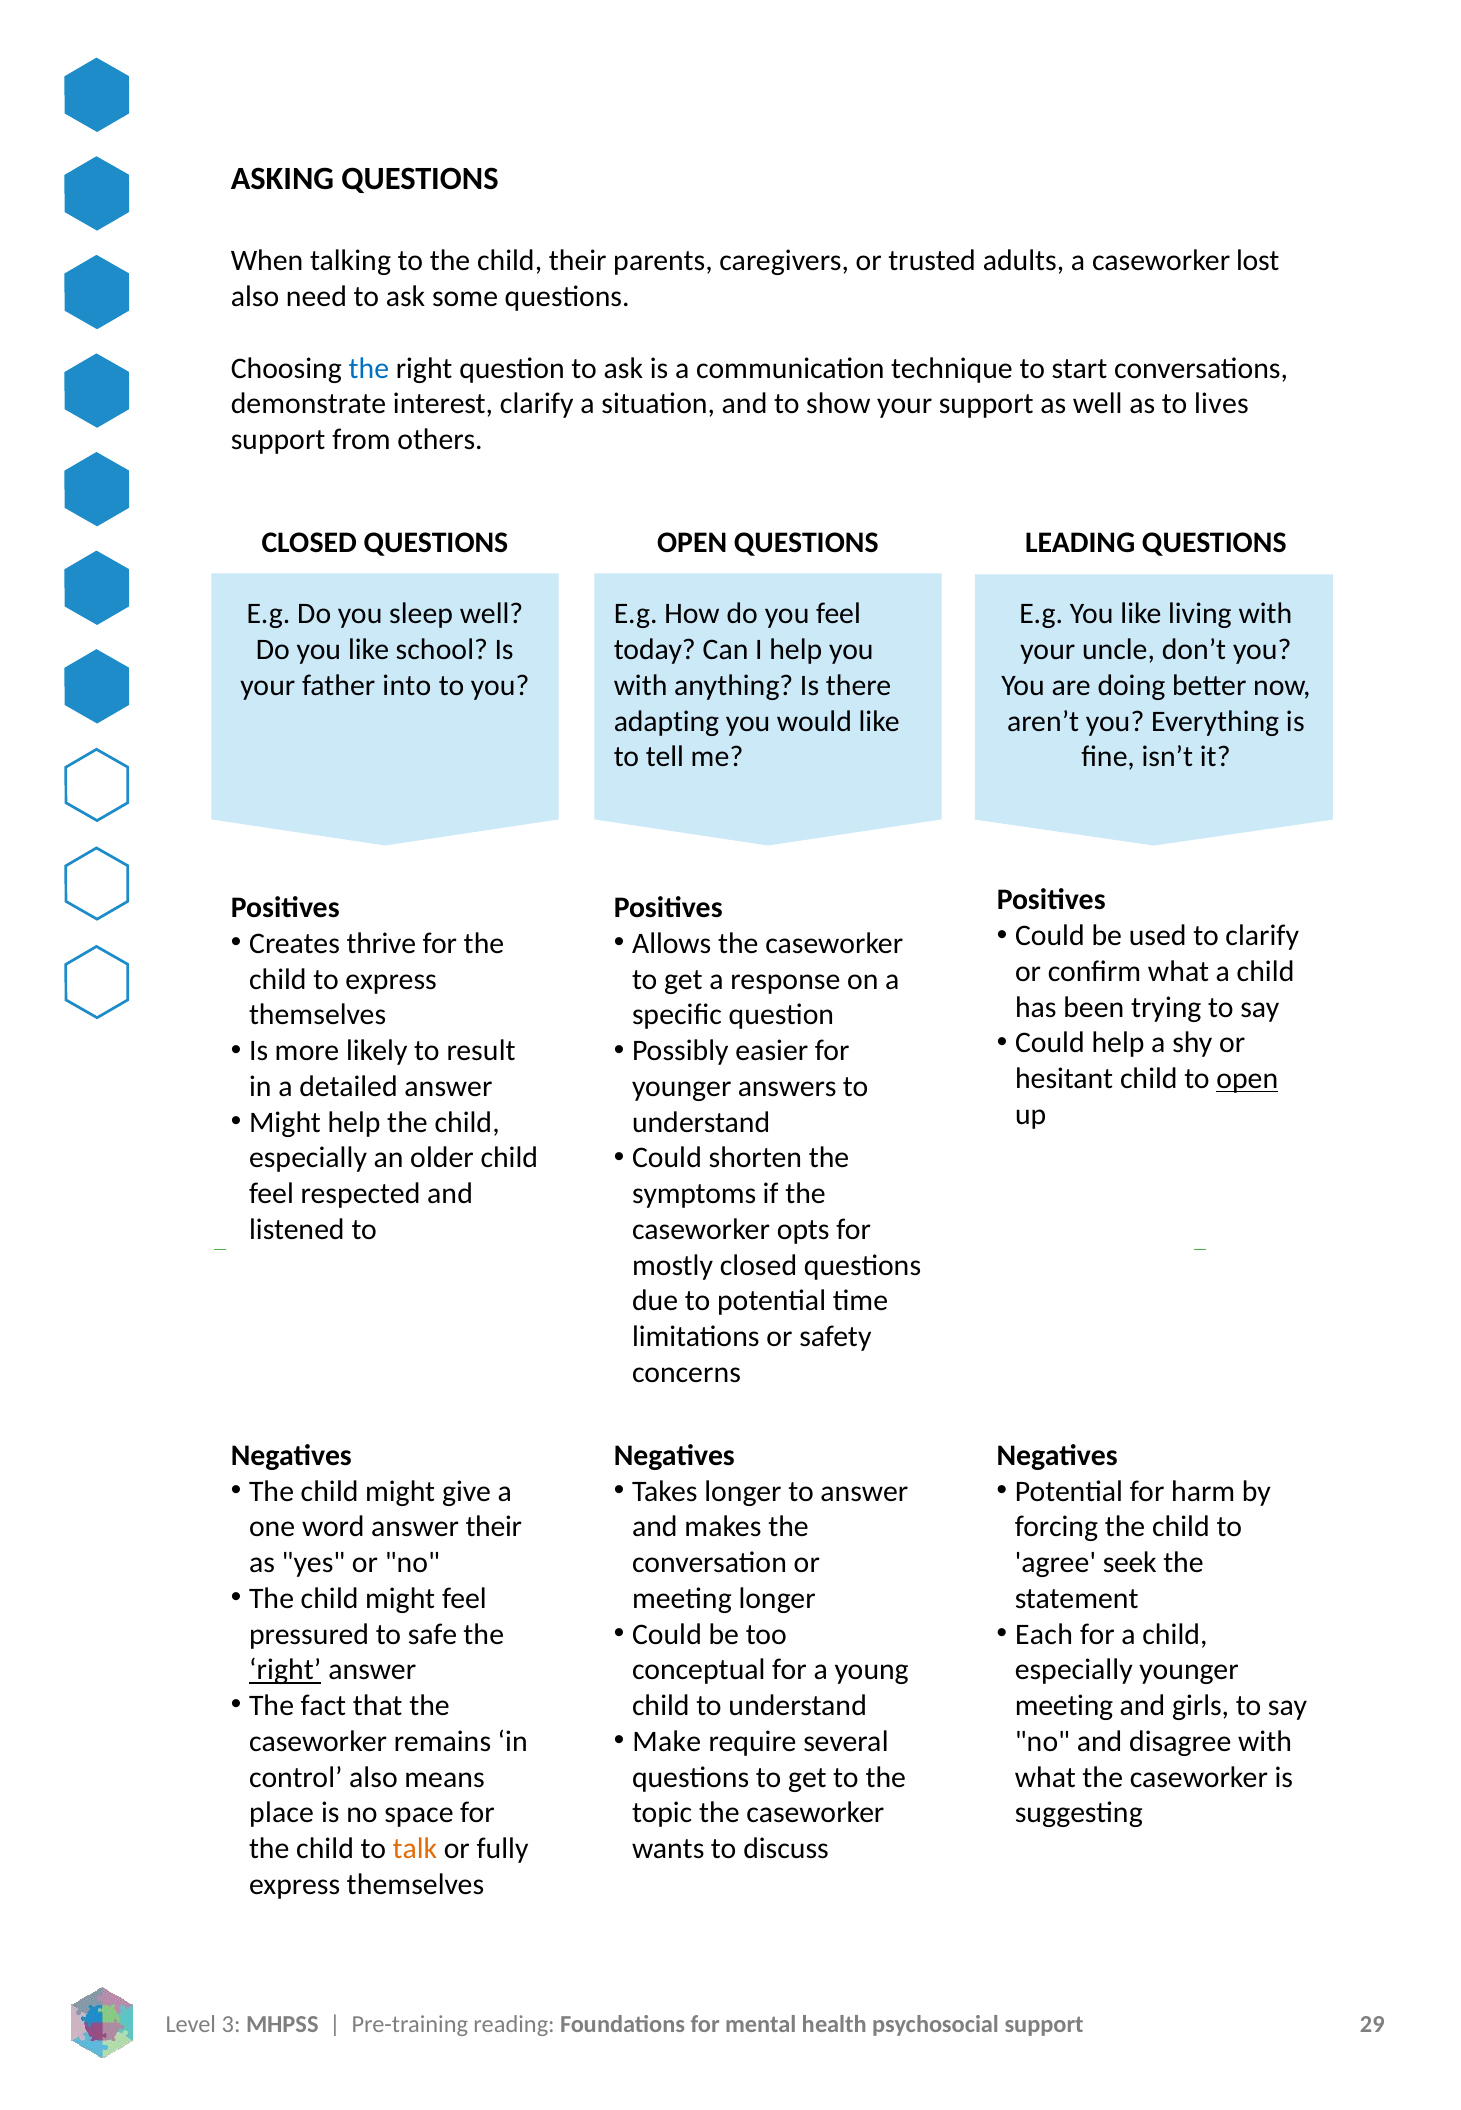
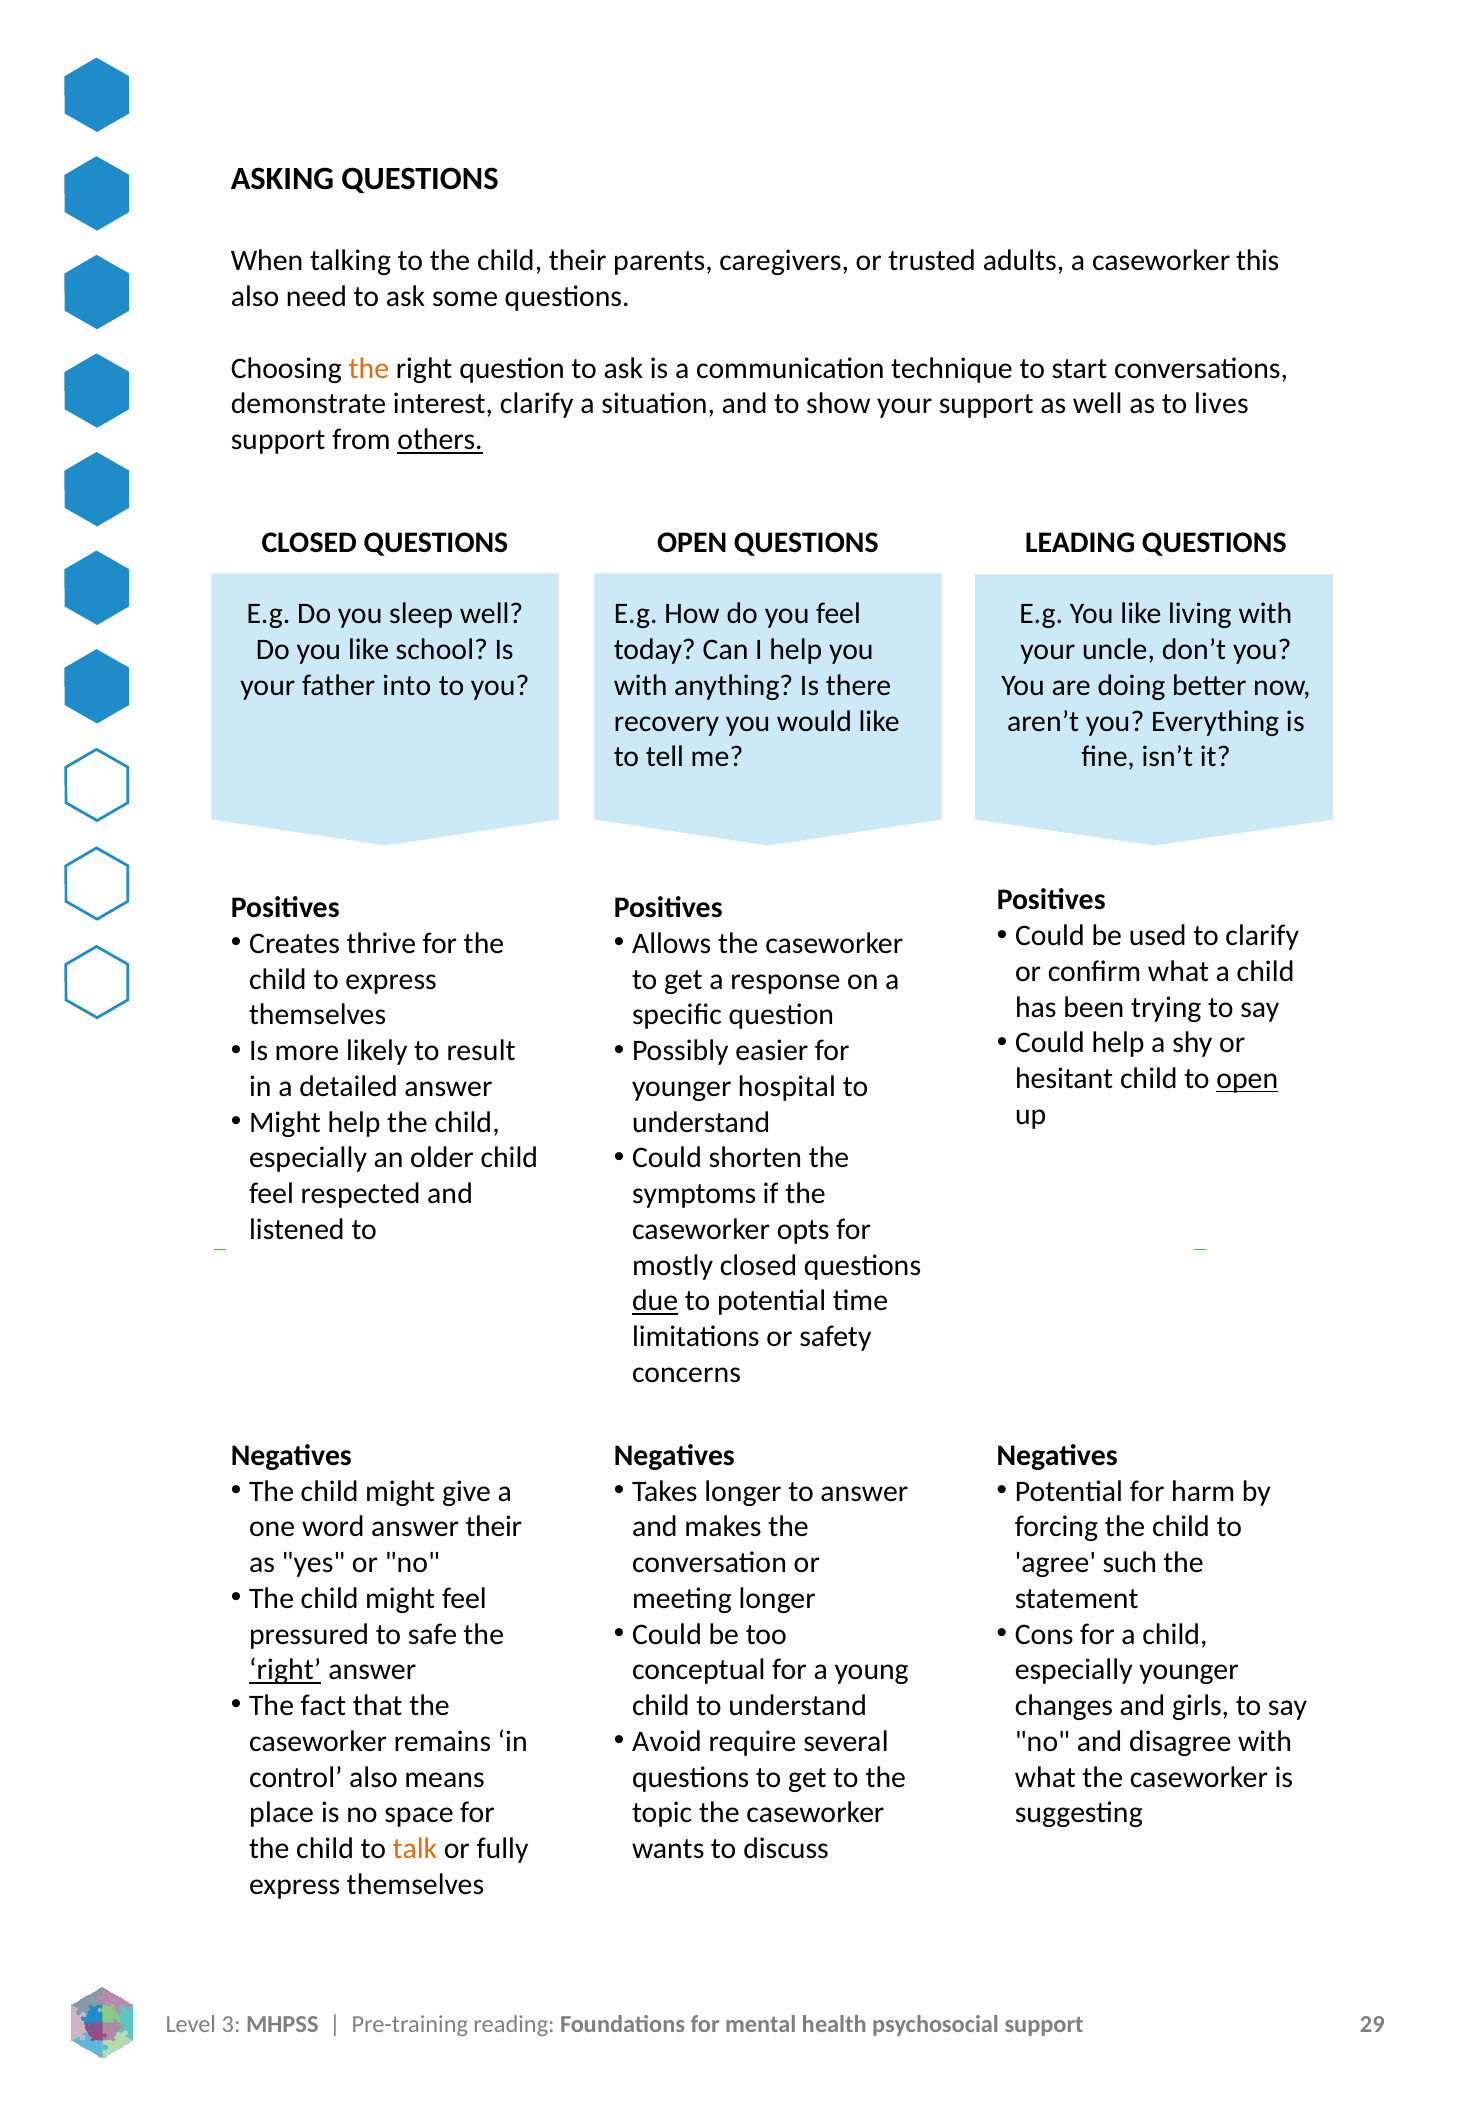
lost: lost -> this (1258, 261)
the colour: blue -> orange (369, 368)
others underline: none -> present (440, 440)
adapting: adapting -> recovery (666, 721)
answers: answers -> hospital (787, 1087)
due underline: none -> present (655, 1301)
seek: seek -> such (1130, 1563)
Each: Each -> Cons (1044, 1635)
meeting: meeting -> changes (1064, 1706)
Make: Make -> Avoid (667, 1742)
